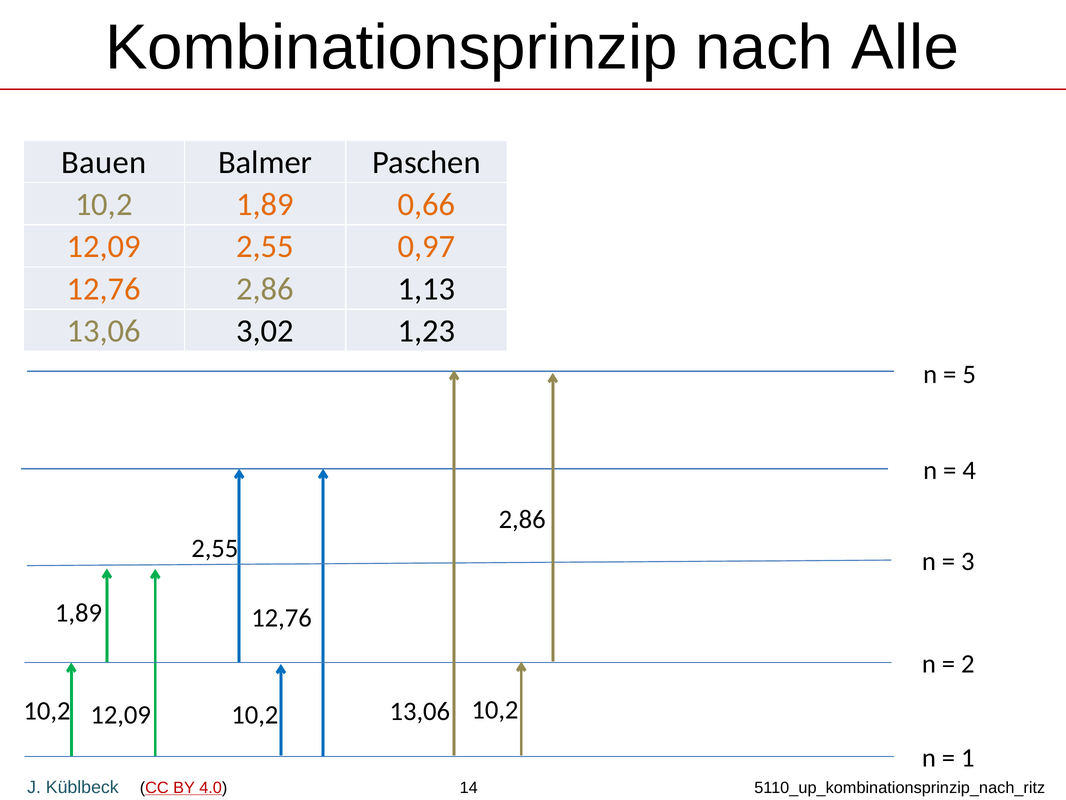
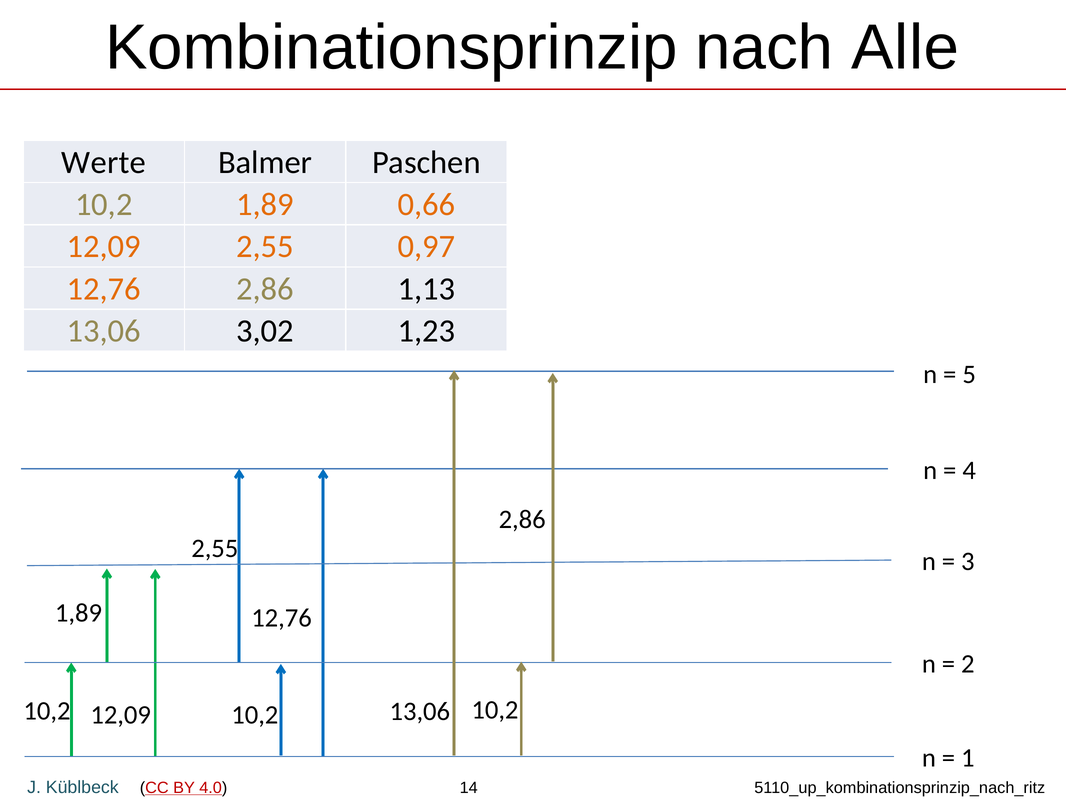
Bauen: Bauen -> Werte (104, 162)
